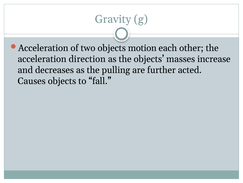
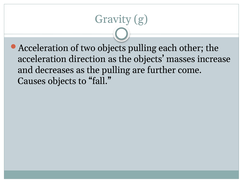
objects motion: motion -> pulling (142, 48)
acted: acted -> come (190, 70)
